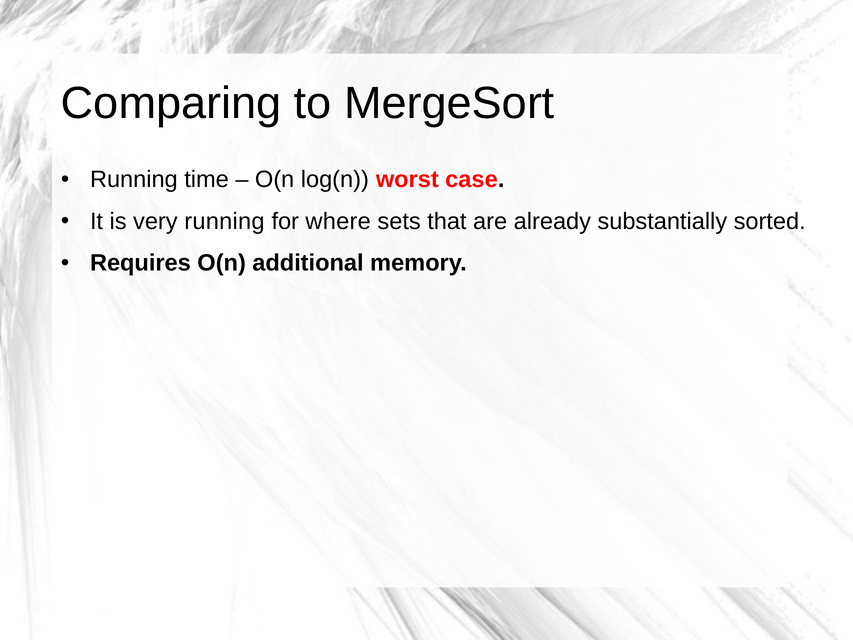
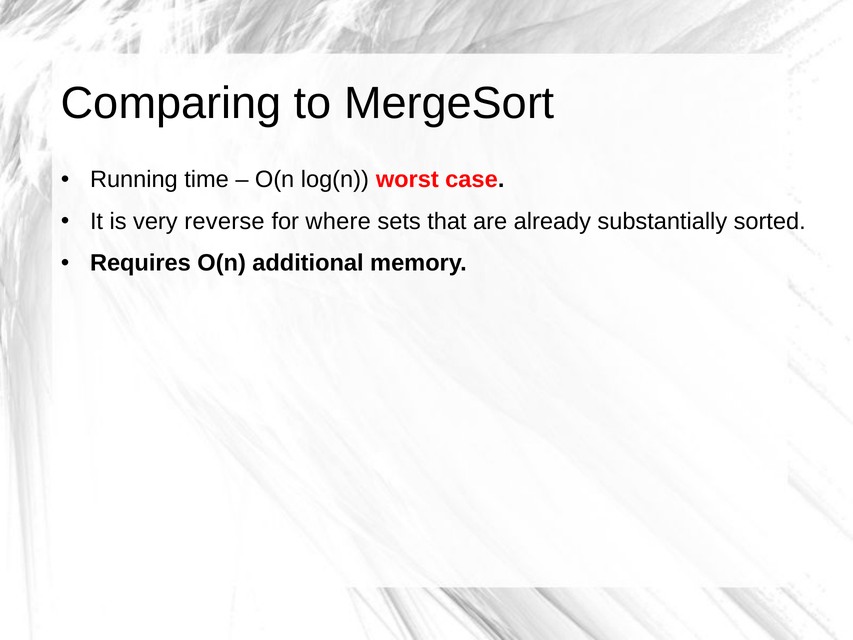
very running: running -> reverse (224, 221)
